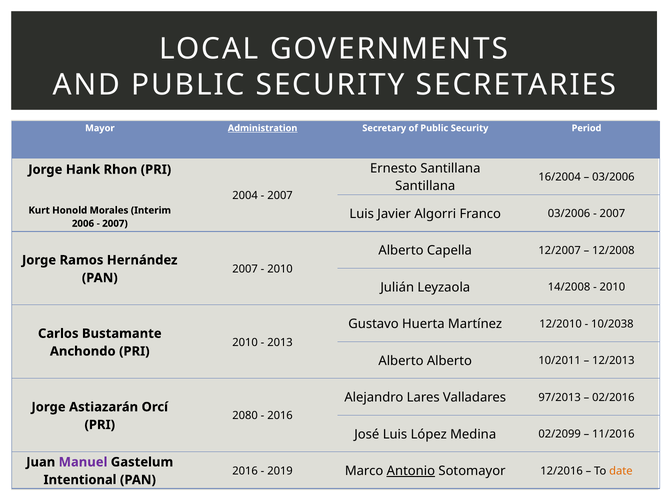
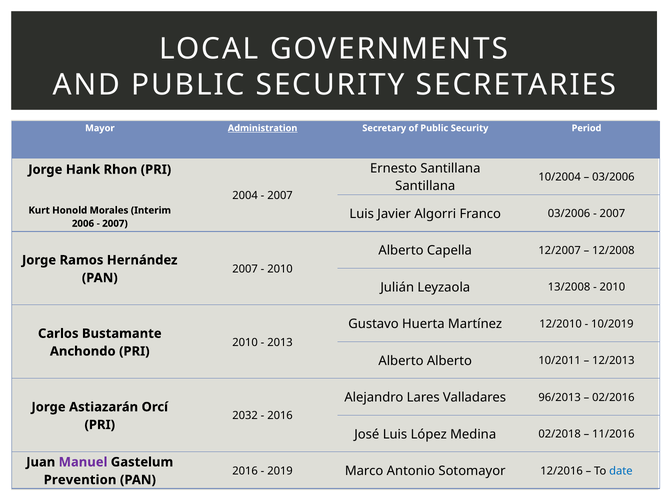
16/2004: 16/2004 -> 10/2004 (560, 177)
14/2008: 14/2008 -> 13/2008 (569, 287)
10/2038: 10/2038 -> 10/2019 (612, 324)
97/2013: 97/2013 -> 96/2013 (560, 397)
2080: 2080 -> 2032 (245, 415)
02/2099: 02/2099 -> 02/2018 (560, 434)
Antonio underline: present -> none (411, 471)
date colour: orange -> blue (621, 470)
Intentional: Intentional -> Prevention (80, 479)
